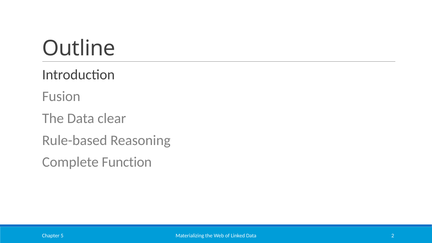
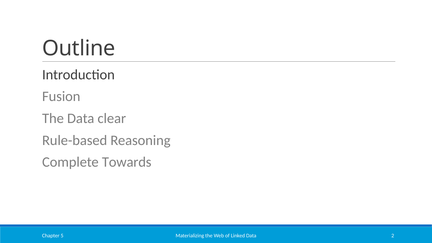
Function: Function -> Towards (127, 162)
